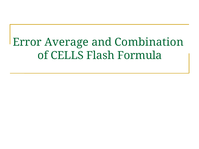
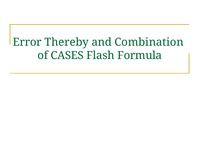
Average: Average -> Thereby (67, 42)
CELLS: CELLS -> CASES (67, 56)
